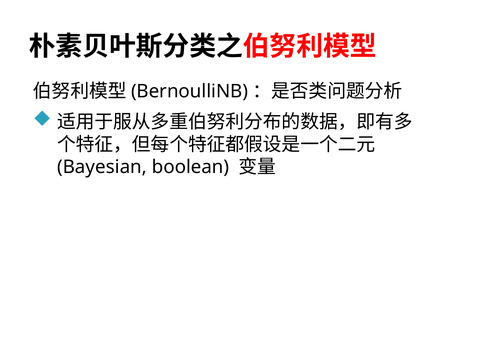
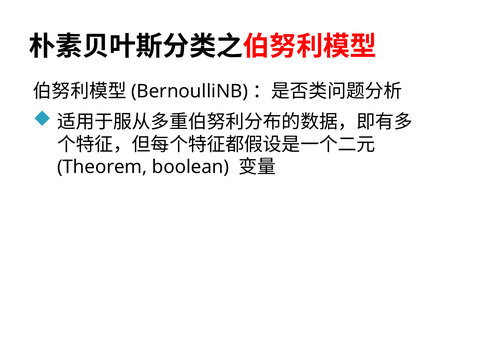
Bayesian: Bayesian -> Theorem (102, 167)
